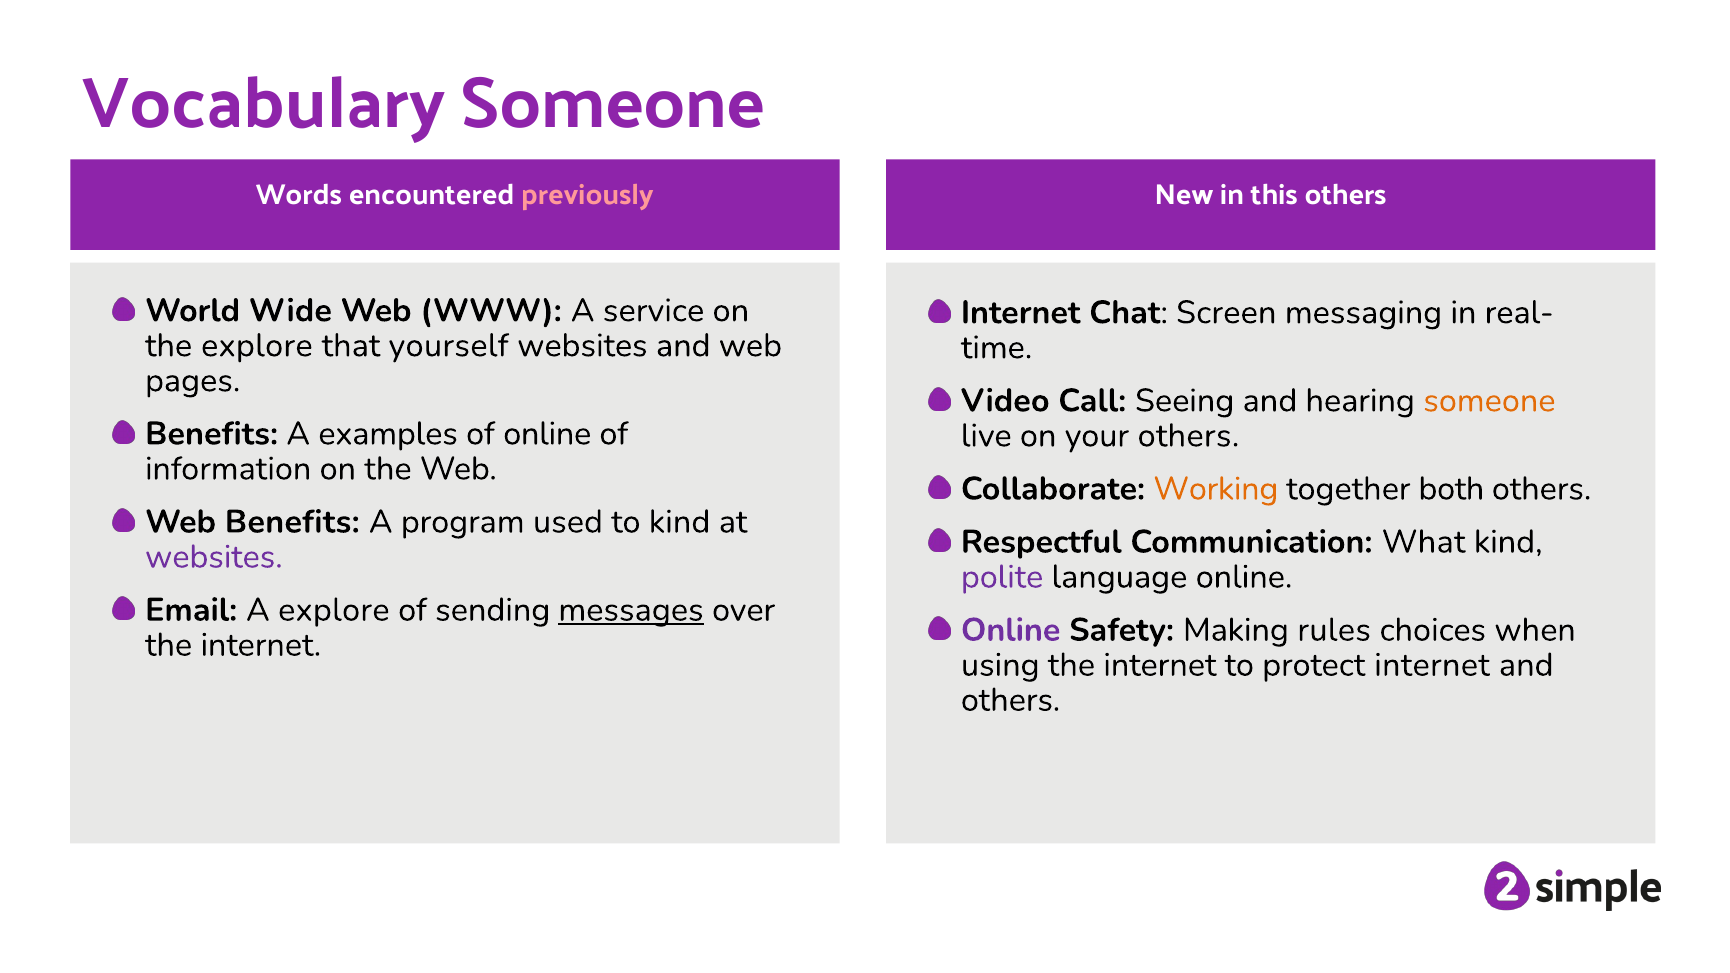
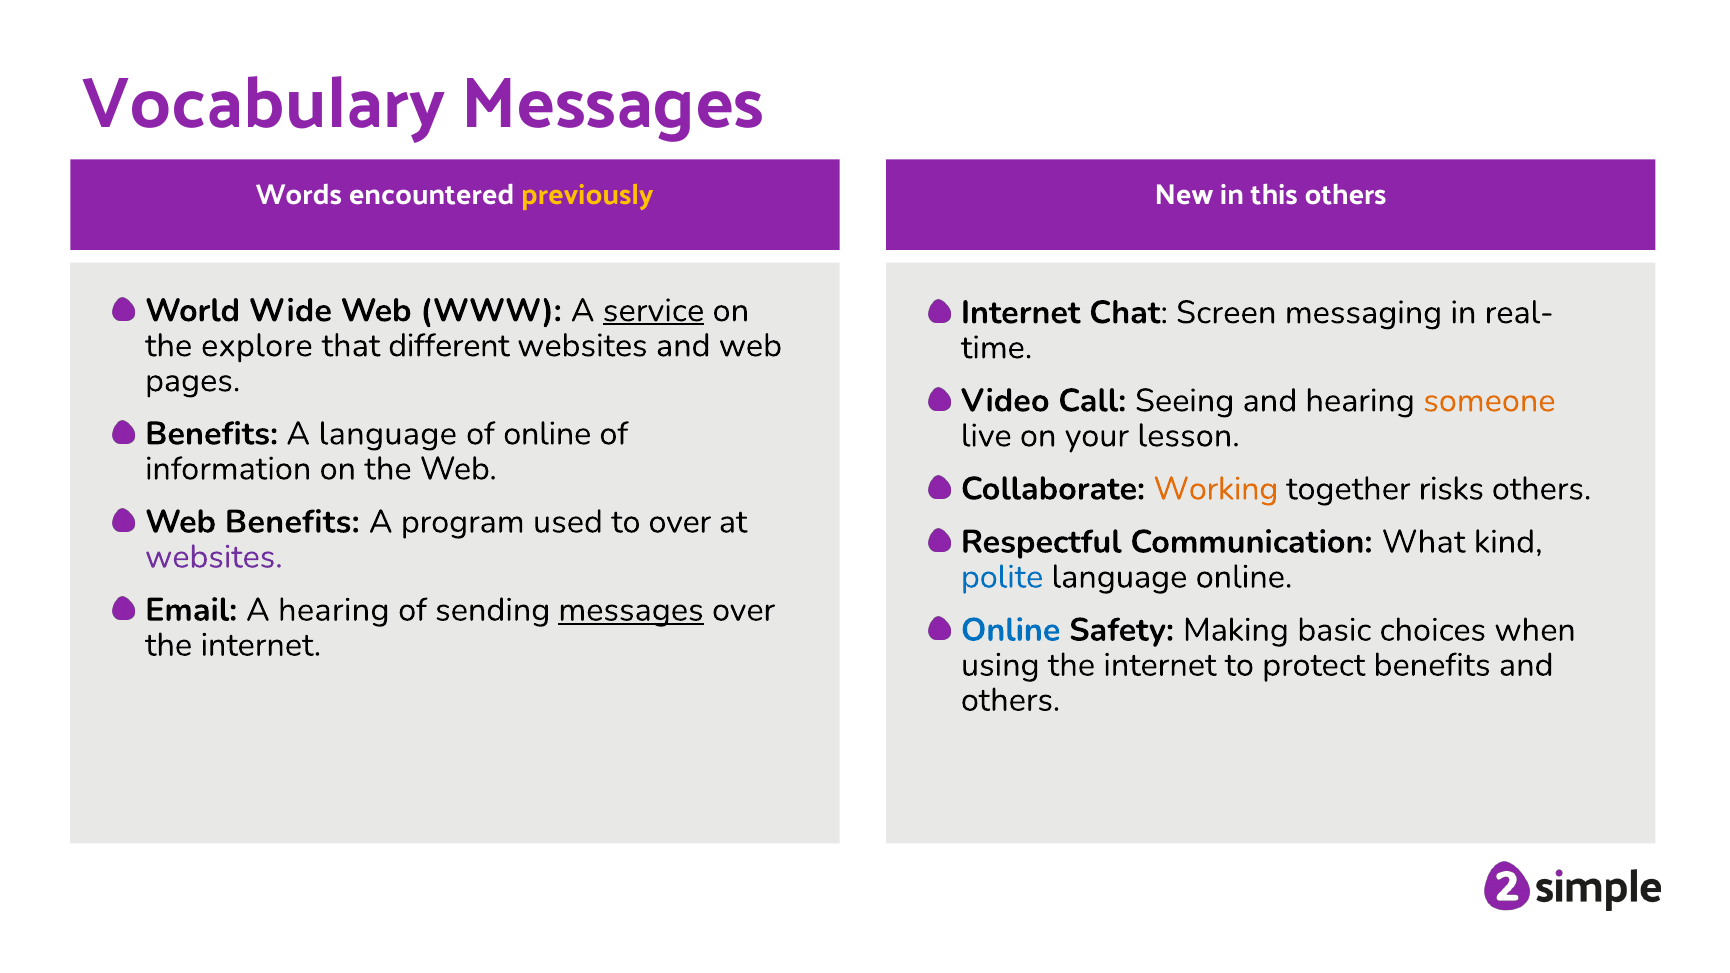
Vocabulary Someone: Someone -> Messages (613, 103)
previously colour: pink -> yellow (587, 195)
service underline: none -> present (654, 311)
yourself: yourself -> different (449, 346)
A examples: examples -> language (388, 434)
your others: others -> lesson (1189, 436)
both: both -> risks (1451, 489)
to kind: kind -> over (680, 522)
polite colour: purple -> blue (1002, 577)
A explore: explore -> hearing (334, 610)
Online colour: purple -> blue (1011, 630)
rules: rules -> basic (1334, 630)
protect internet: internet -> benefits (1432, 665)
